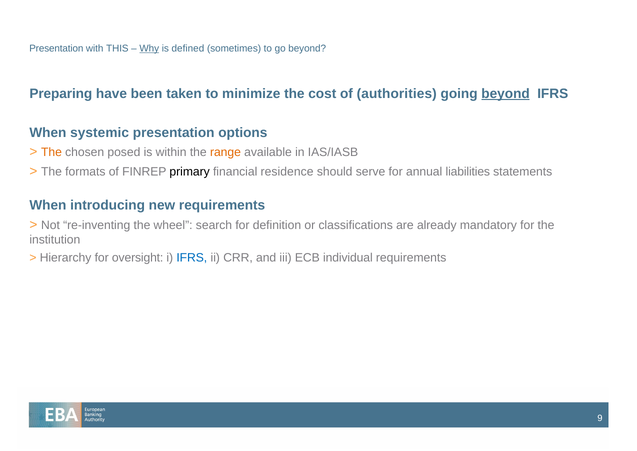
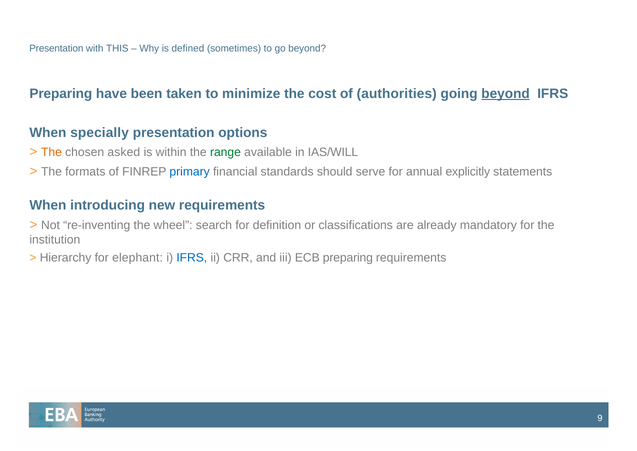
Why underline: present -> none (149, 49)
systemic: systemic -> specially (100, 132)
posed: posed -> asked (124, 152)
range colour: orange -> green (225, 152)
IAS/IASB: IAS/IASB -> IAS/WILL (333, 152)
primary colour: black -> blue (190, 172)
residence: residence -> standards (287, 172)
liabilities: liabilities -> explicitly (468, 172)
oversight: oversight -> elephant (138, 257)
ECB individual: individual -> preparing (348, 257)
